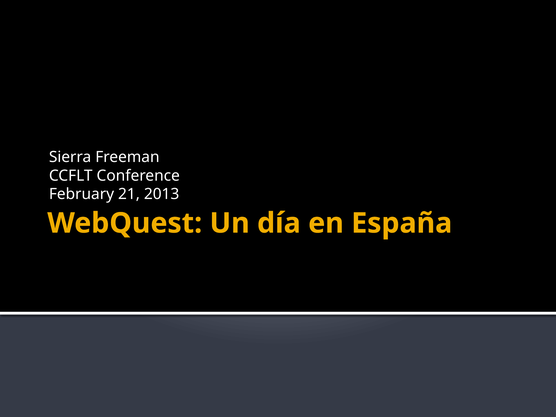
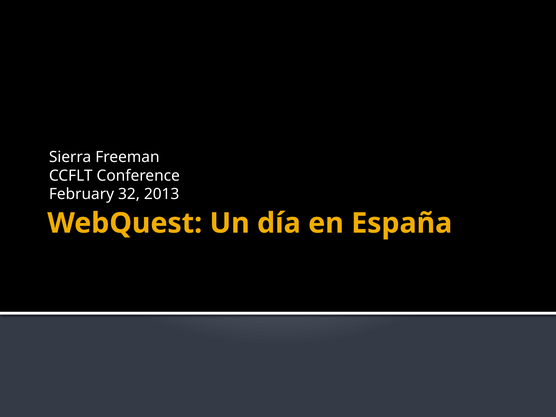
21: 21 -> 32 (129, 194)
